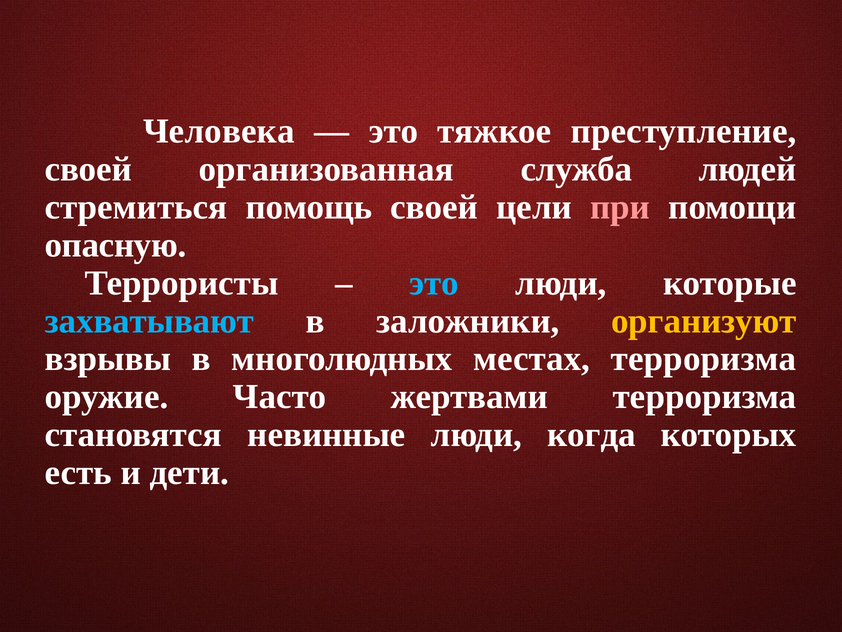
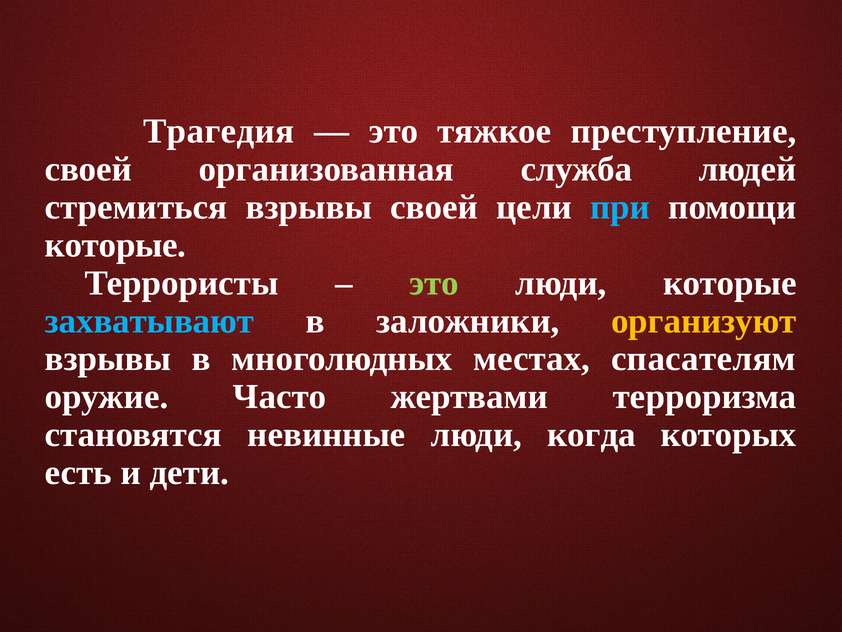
Человека: Человека -> Трагедия (219, 131)
стремиться помощь: помощь -> взрывы (309, 207)
при colour: pink -> light blue (620, 207)
опасную: опасную -> которые (116, 245)
это colour: light blue -> light green (434, 283)
местах терроризма: терроризма -> спасателям (703, 359)
